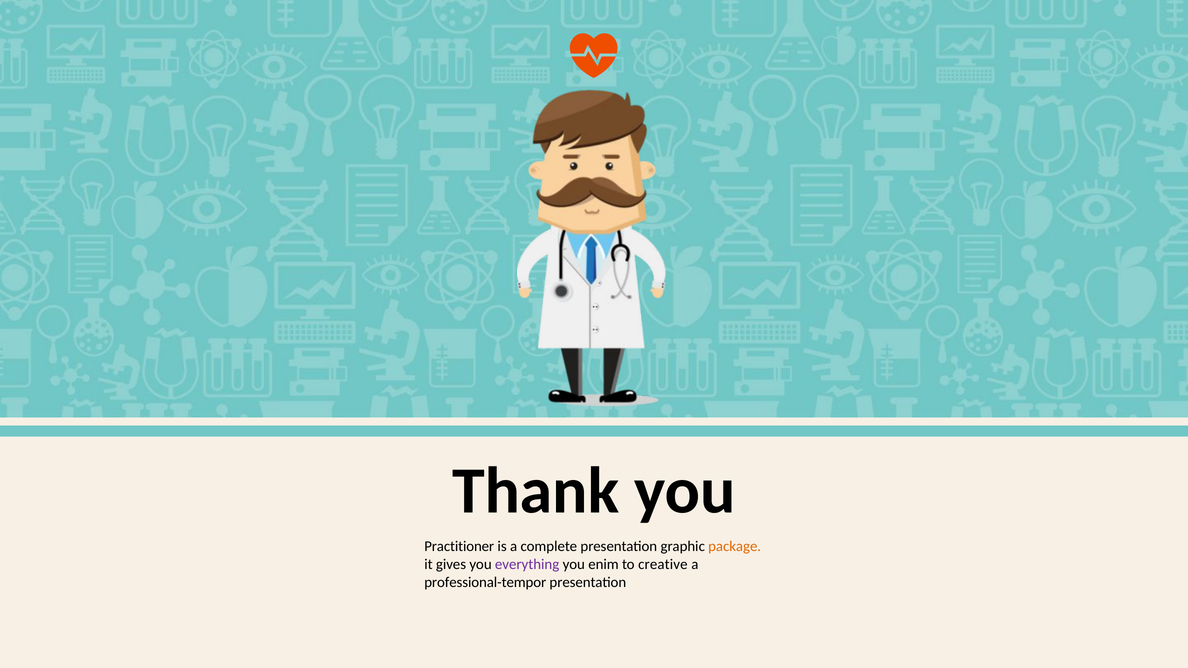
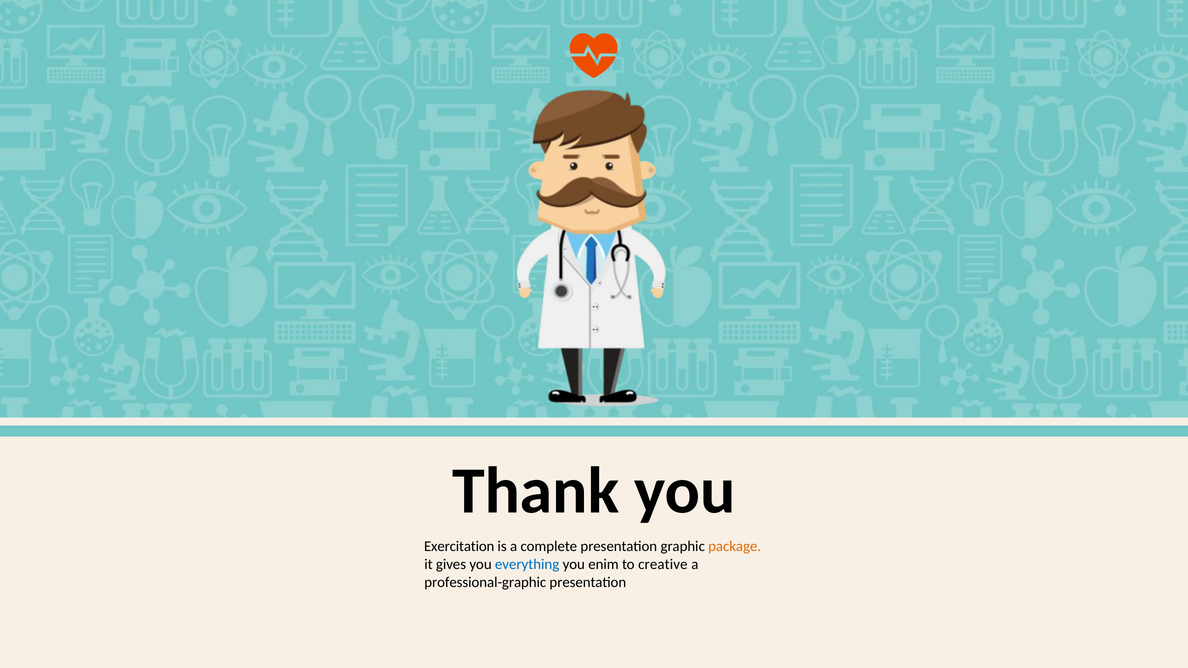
Practitioner: Practitioner -> Exercitation (459, 547)
everything colour: purple -> blue (527, 564)
professional-tempor: professional-tempor -> professional-graphic (485, 582)
